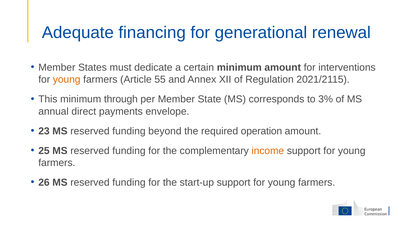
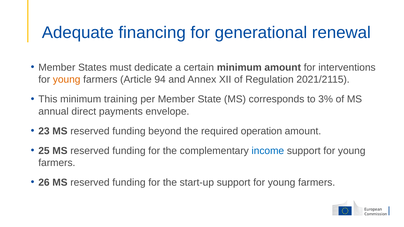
55: 55 -> 94 (160, 80)
through: through -> training (121, 99)
income colour: orange -> blue (268, 151)
